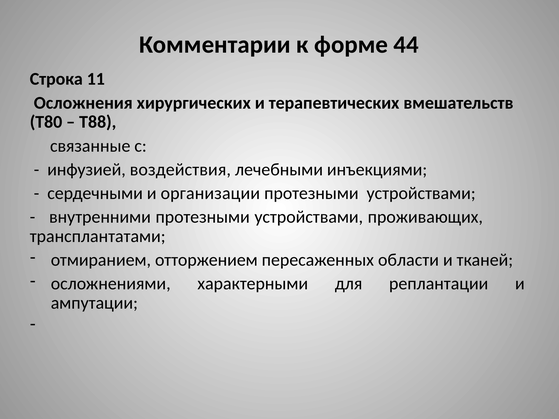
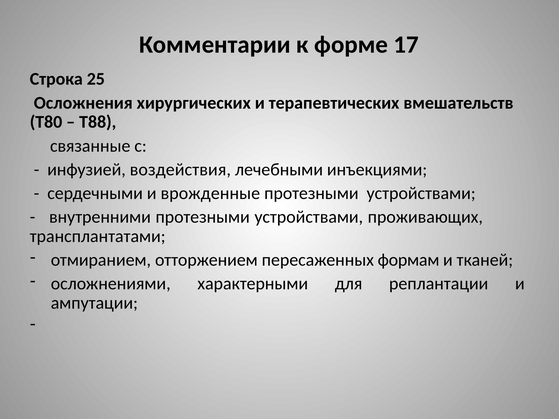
44: 44 -> 17 (406, 45)
11: 11 -> 25 (96, 79)
организации: организации -> врожденные (210, 193)
области: области -> формам (409, 260)
